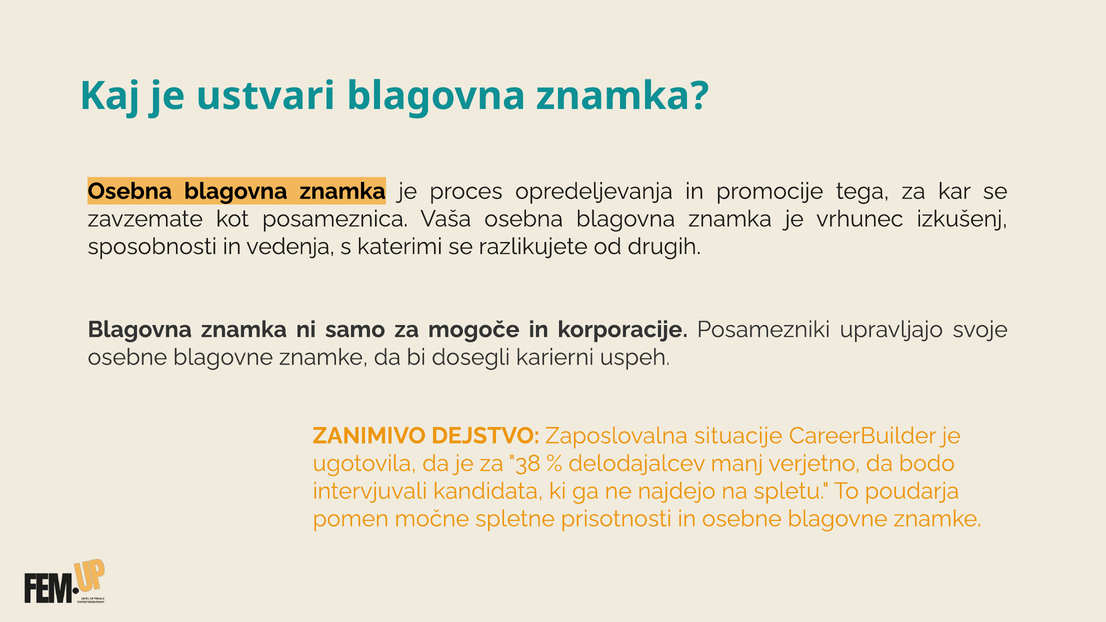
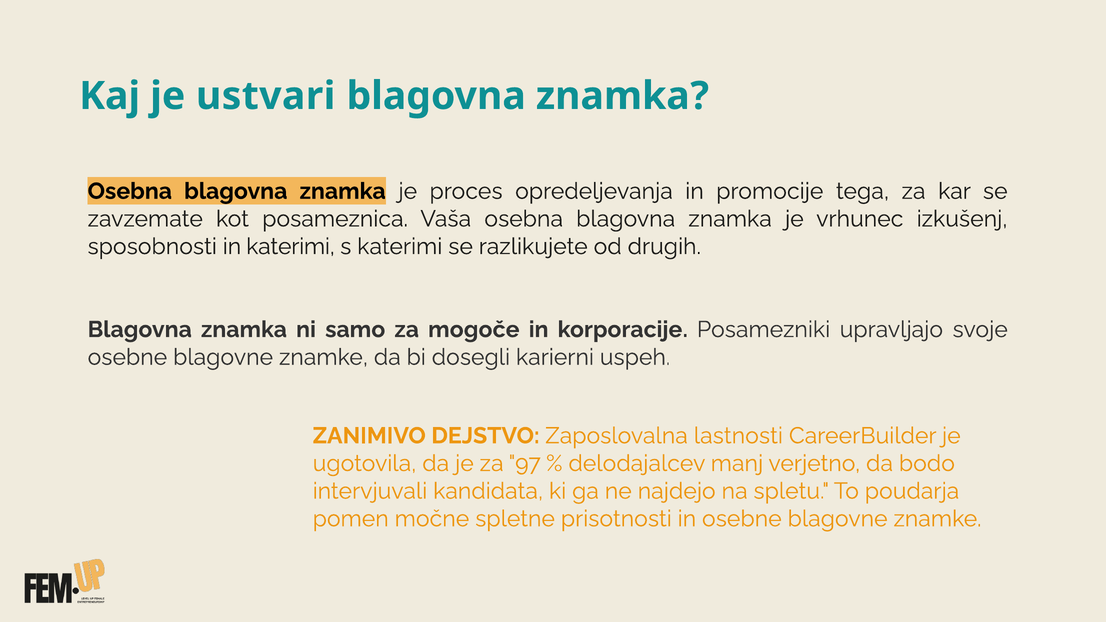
in vedenja: vedenja -> katerimi (291, 247)
situacije: situacije -> lastnosti (738, 436)
38: 38 -> 97 (525, 464)
